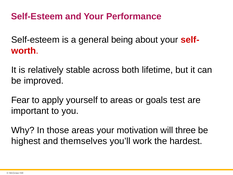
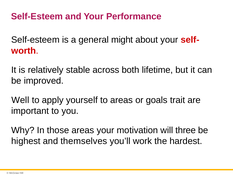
being: being -> might (122, 40)
Fear: Fear -> Well (20, 100)
test: test -> trait (178, 100)
